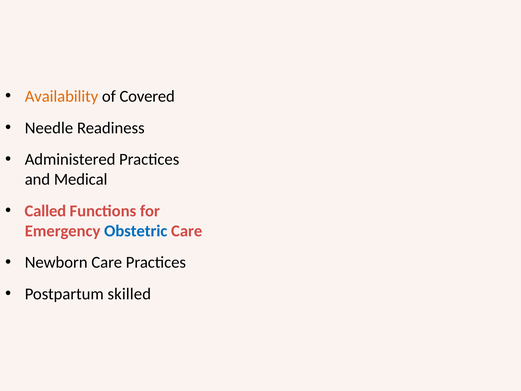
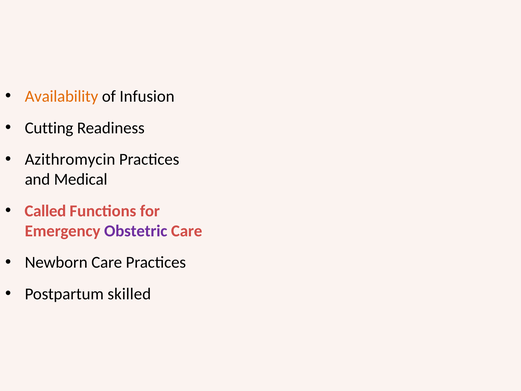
Covered: Covered -> Infusion (147, 96)
Needle: Needle -> Cutting (49, 128)
Administered: Administered -> Azithromycin (70, 159)
Obstetric colour: blue -> purple (136, 231)
